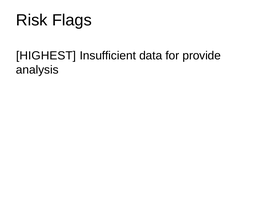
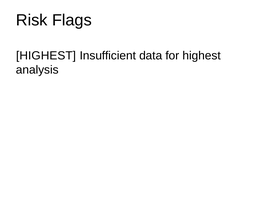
for provide: provide -> highest (202, 56)
